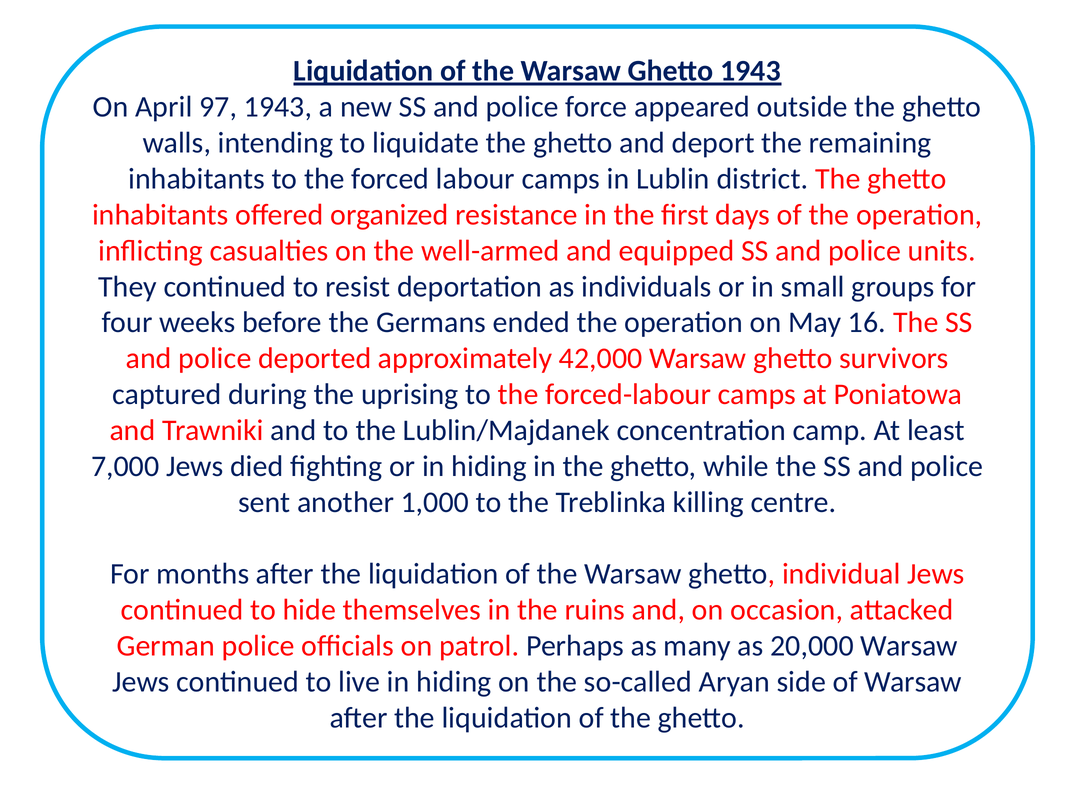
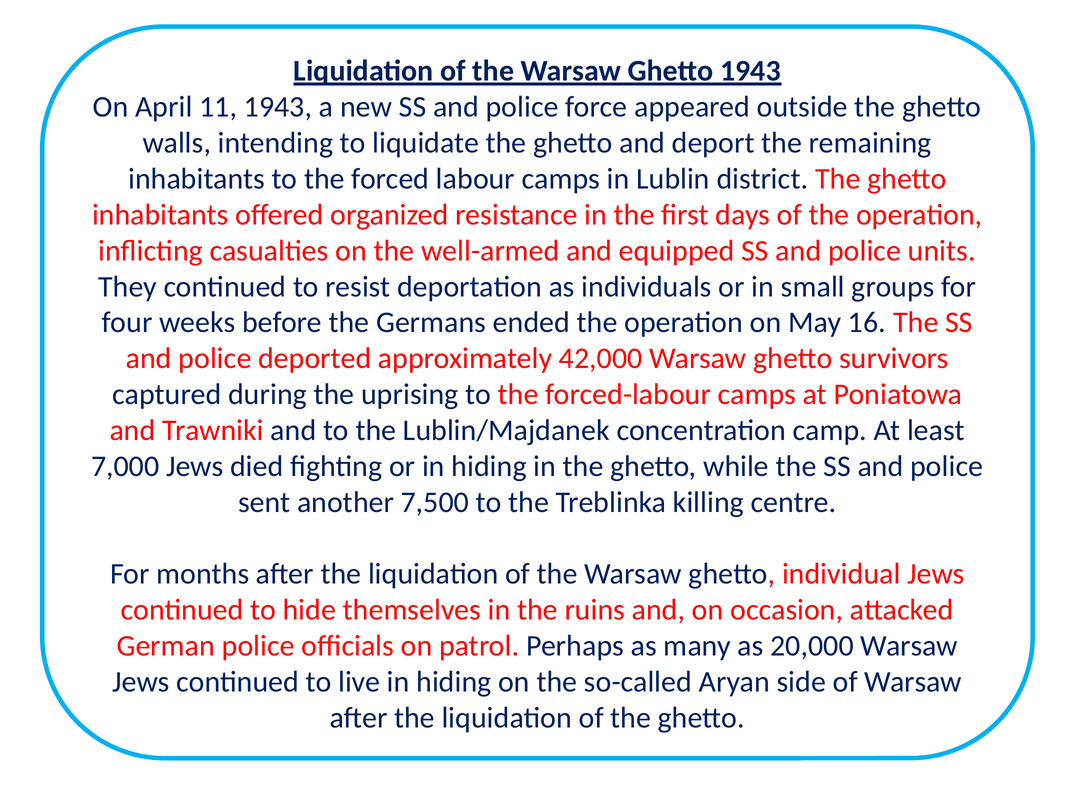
97: 97 -> 11 (218, 107)
1,000: 1,000 -> 7,500 (435, 503)
